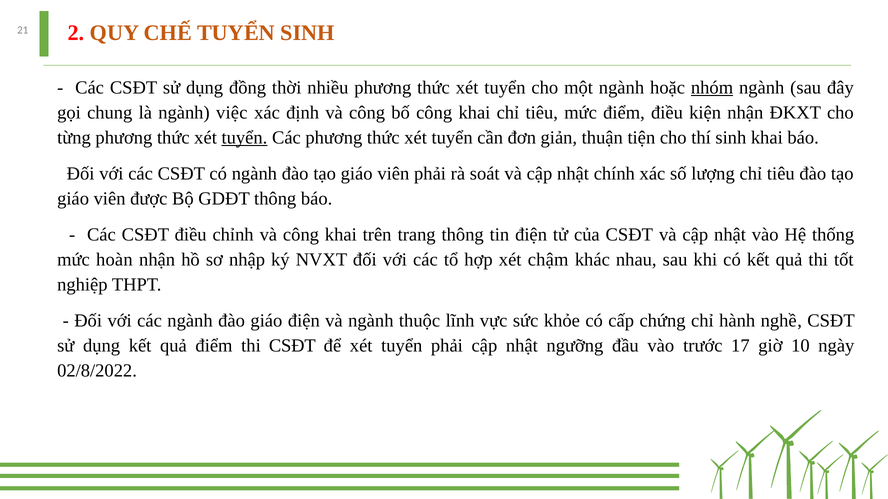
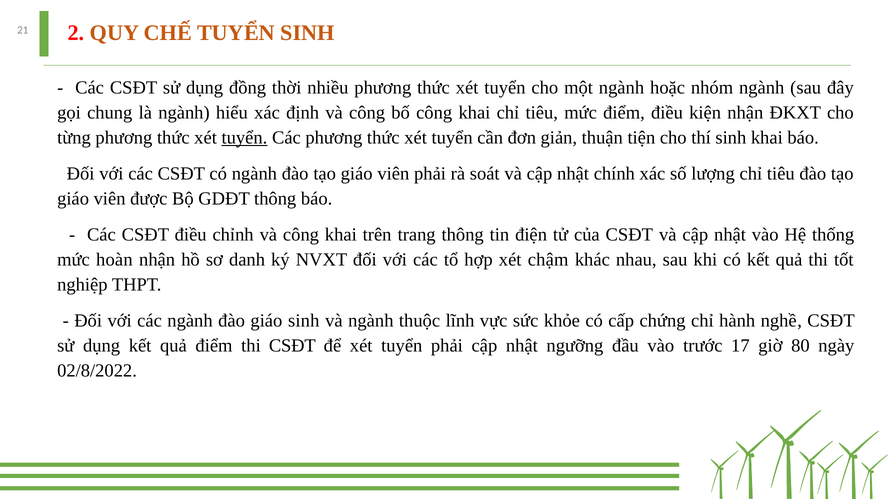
nhóm underline: present -> none (712, 88)
việc: việc -> hiểu (232, 113)
nhập: nhập -> danh (247, 260)
giáo điện: điện -> sinh (304, 321)
10: 10 -> 80 (800, 346)
